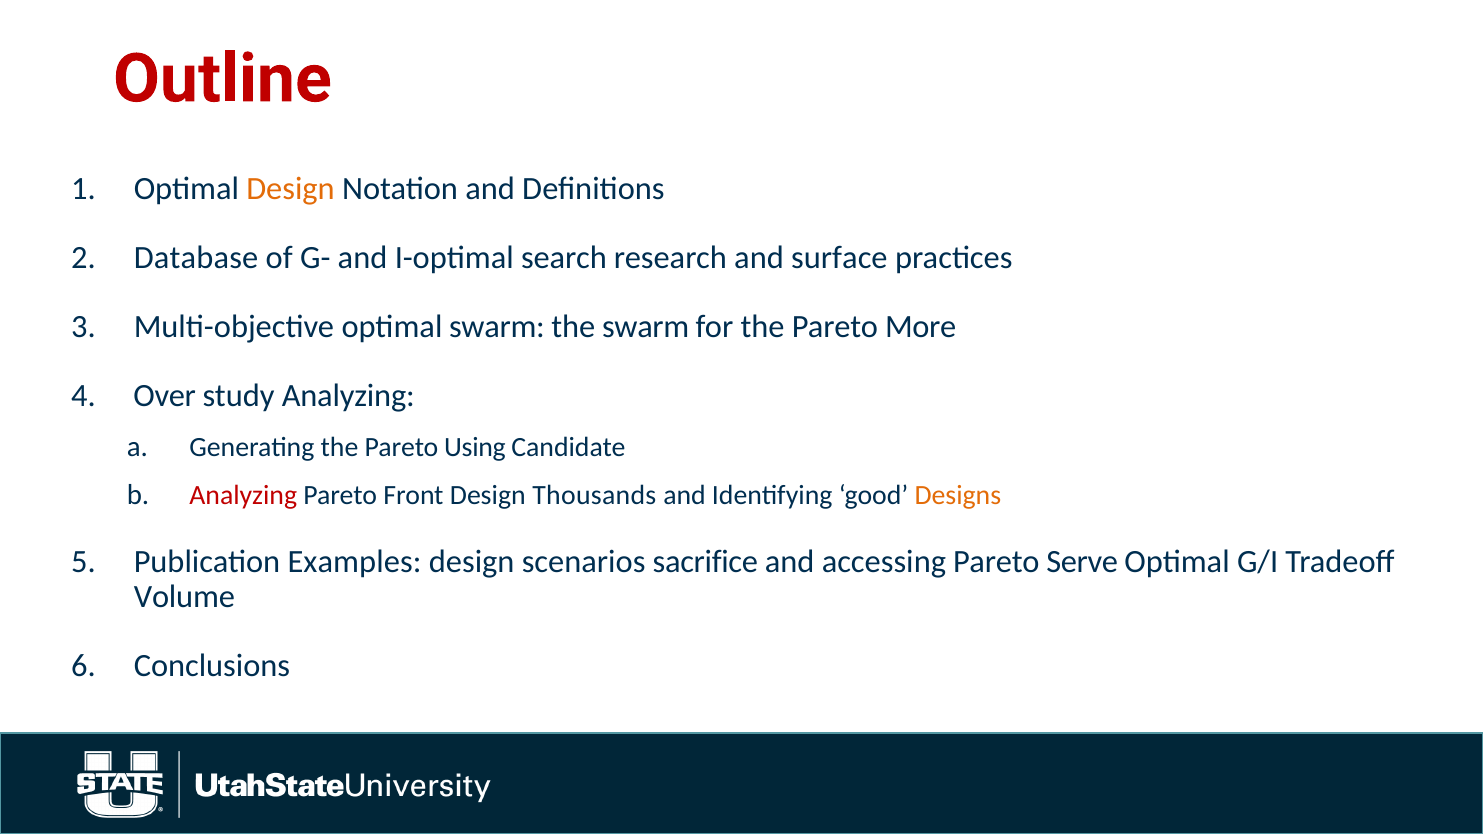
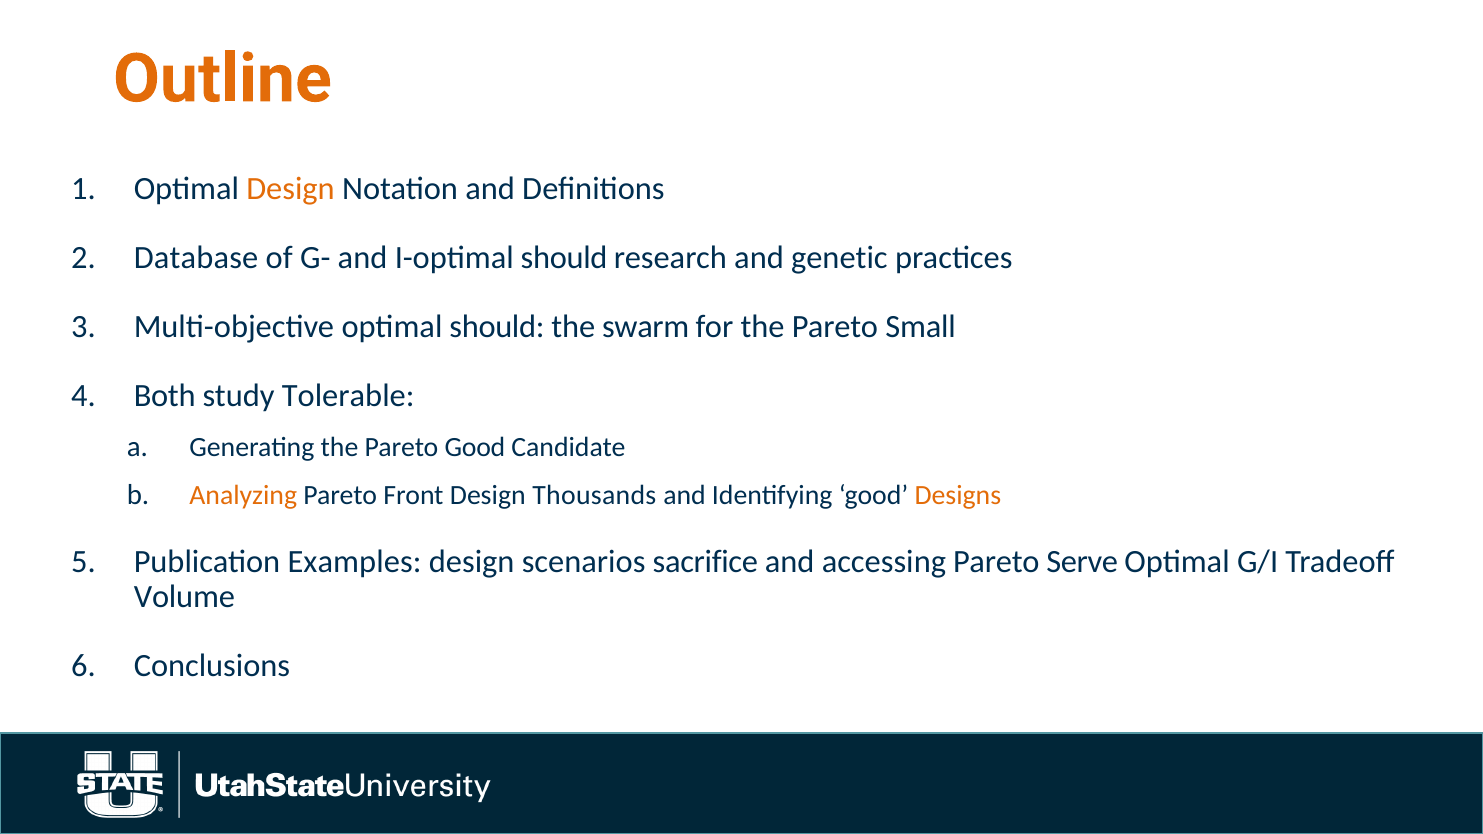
Outline colour: red -> orange (222, 79)
I-optimal search: search -> should (564, 258)
surface: surface -> genetic (839, 258)
optimal swarm: swarm -> should (497, 327)
More: More -> Small (921, 327)
Over: Over -> Both (165, 396)
study Analyzing: Analyzing -> Tolerable (348, 396)
Pareto Using: Using -> Good (475, 447)
Analyzing colour: red -> orange (243, 496)
